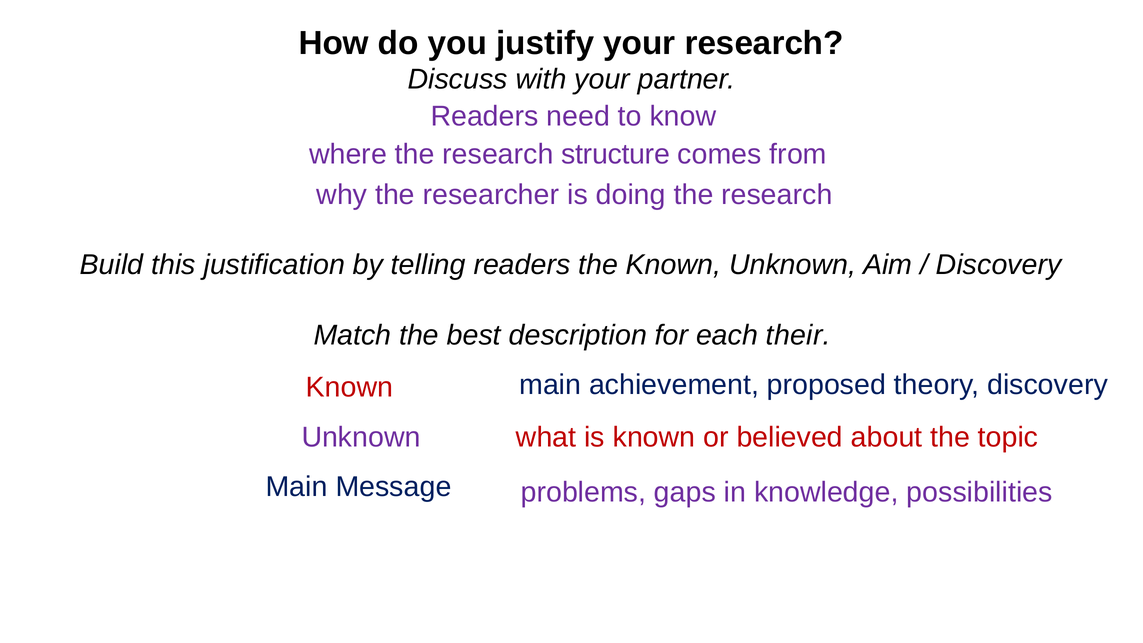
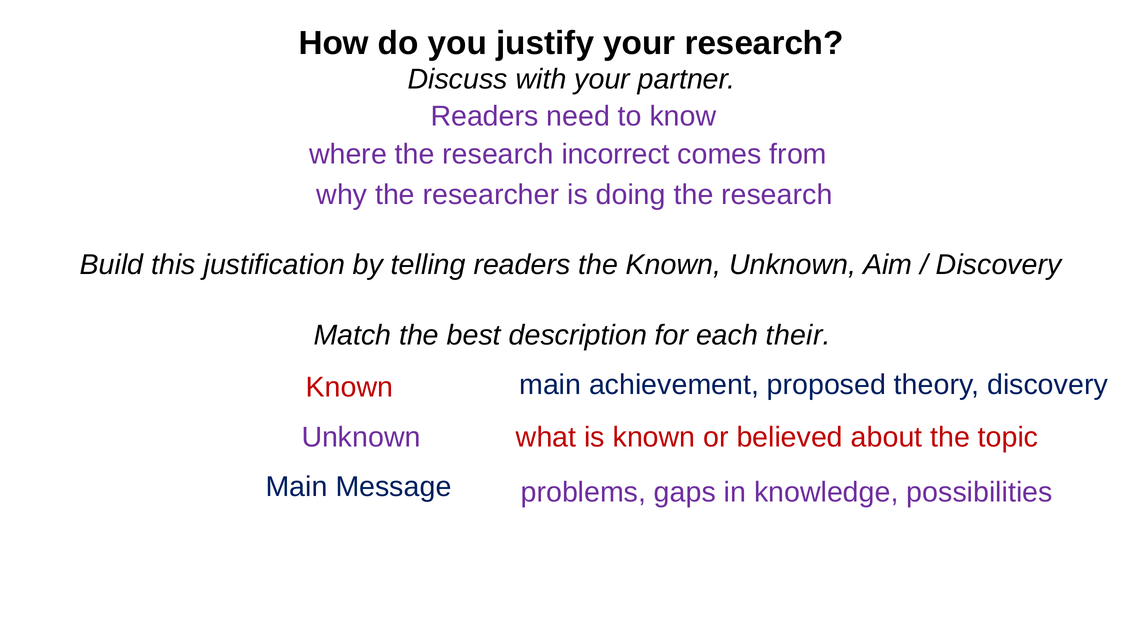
structure: structure -> incorrect (616, 154)
